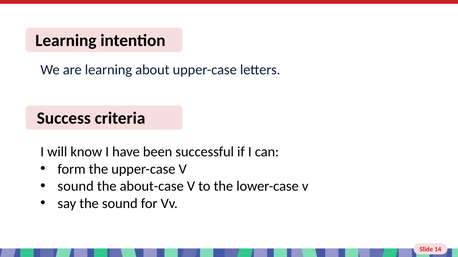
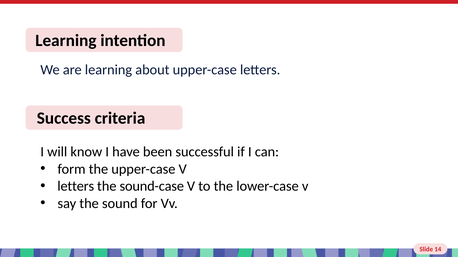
sound: sound -> letters (76, 187)
about-case: about-case -> sound-case (152, 187)
